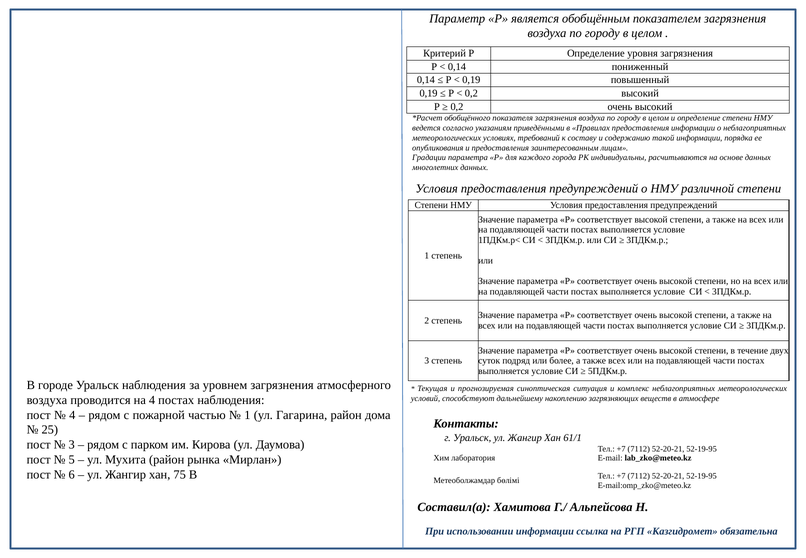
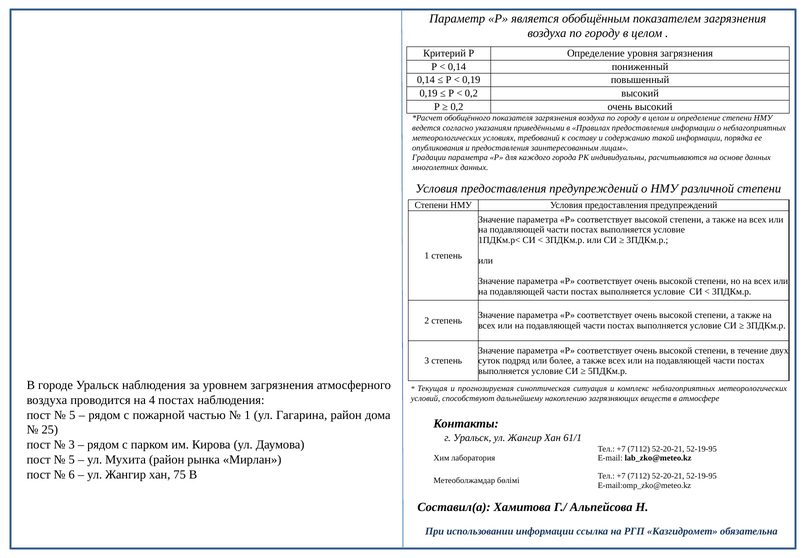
4: 4 -> 5 (72, 415)
